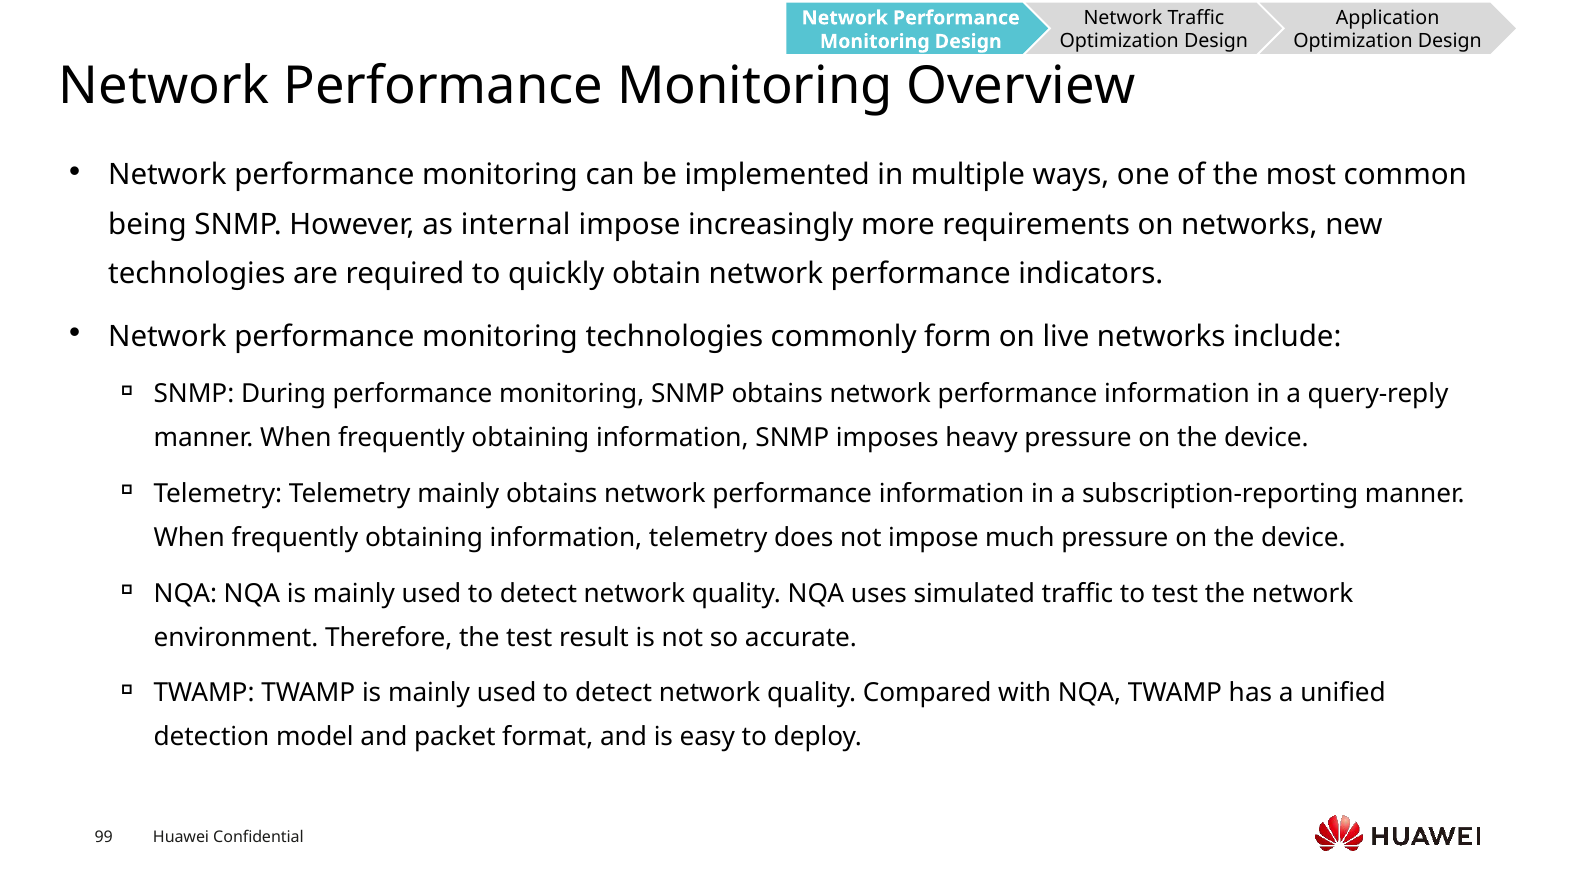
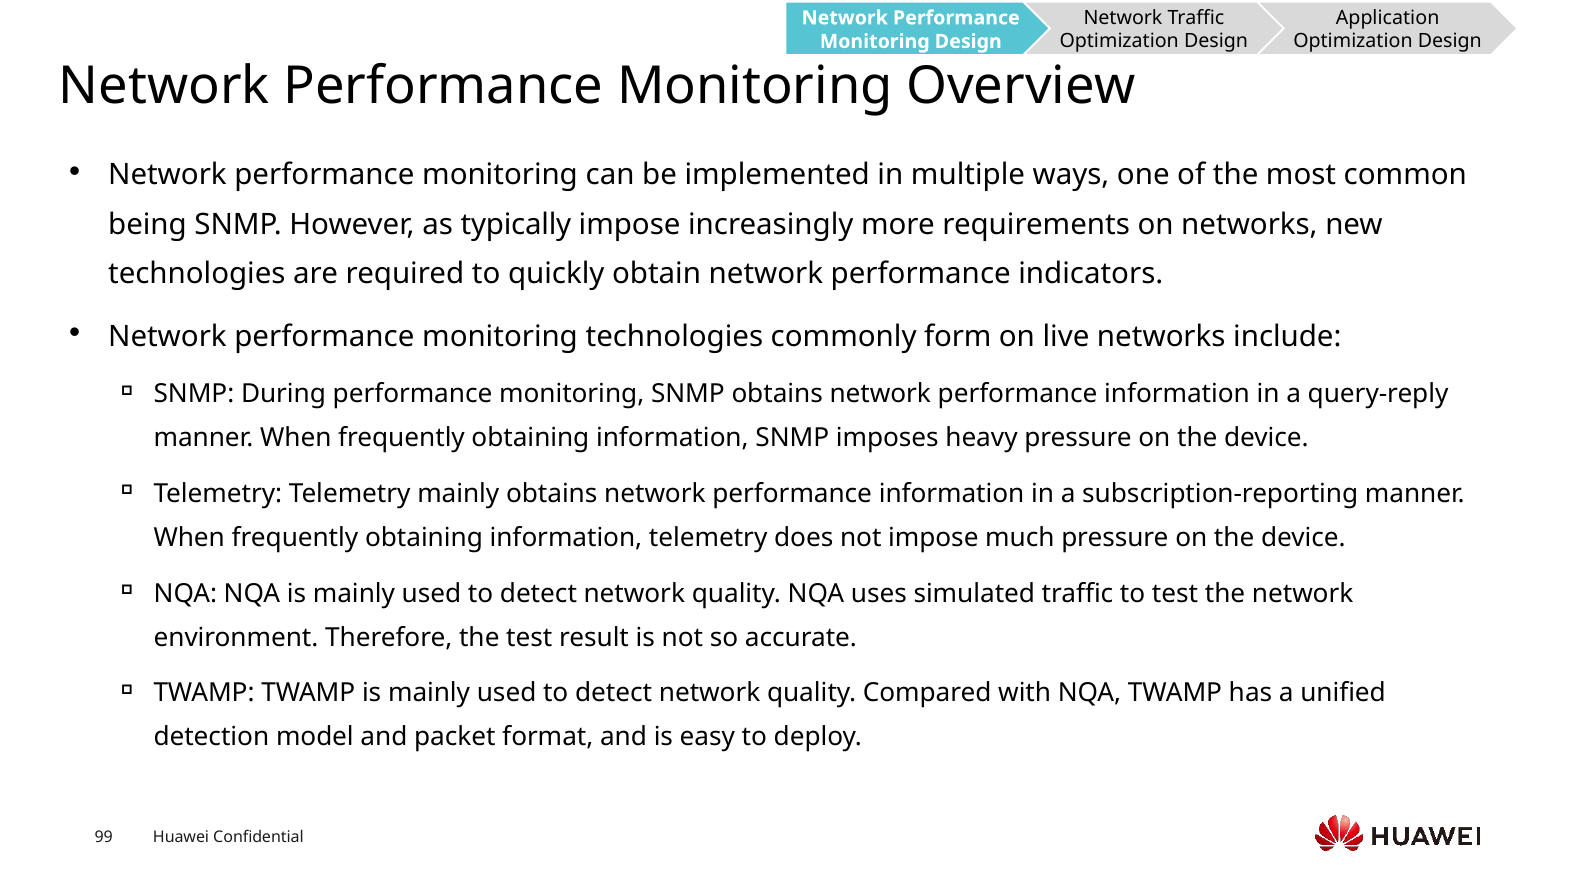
internal: internal -> typically (516, 224)
